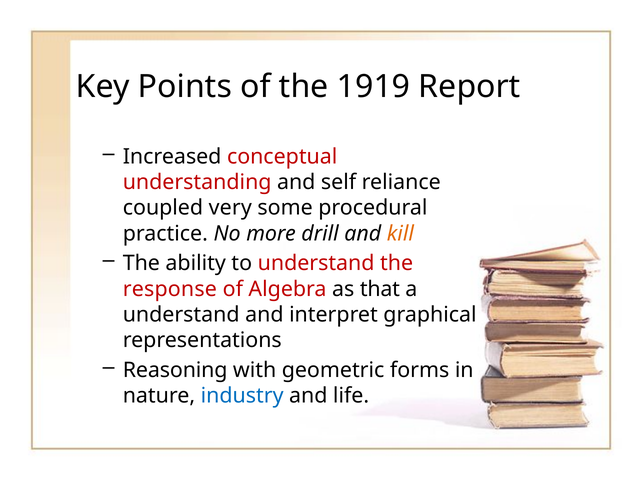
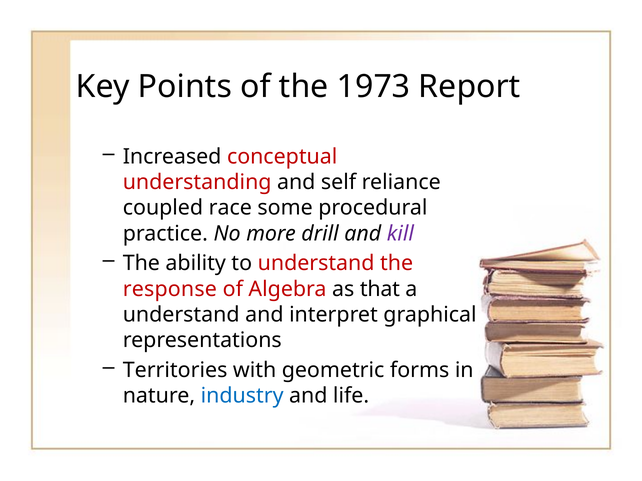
1919: 1919 -> 1973 (374, 87)
very: very -> race (230, 208)
kill colour: orange -> purple (400, 234)
Reasoning: Reasoning -> Territories (175, 371)
